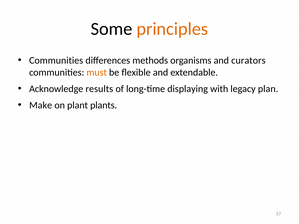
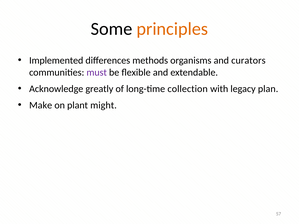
Communities: Communities -> Implemented (56, 61)
must colour: orange -> purple (97, 72)
results: results -> greatly (99, 89)
displaying: displaying -> collection (188, 89)
plants: plants -> might (104, 105)
